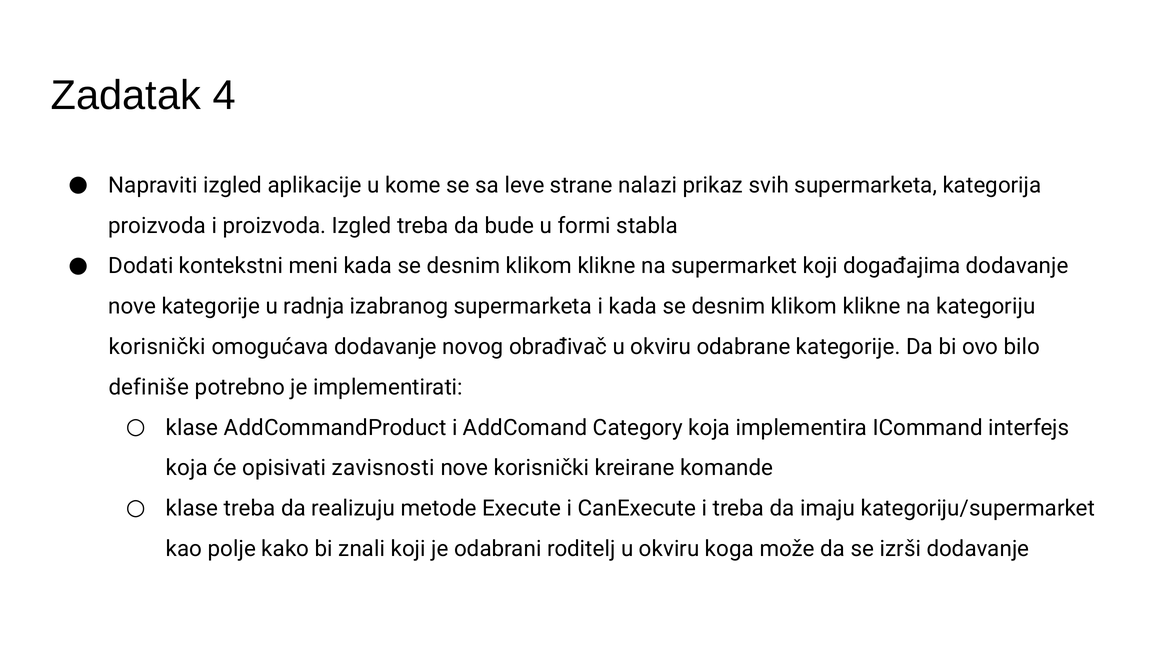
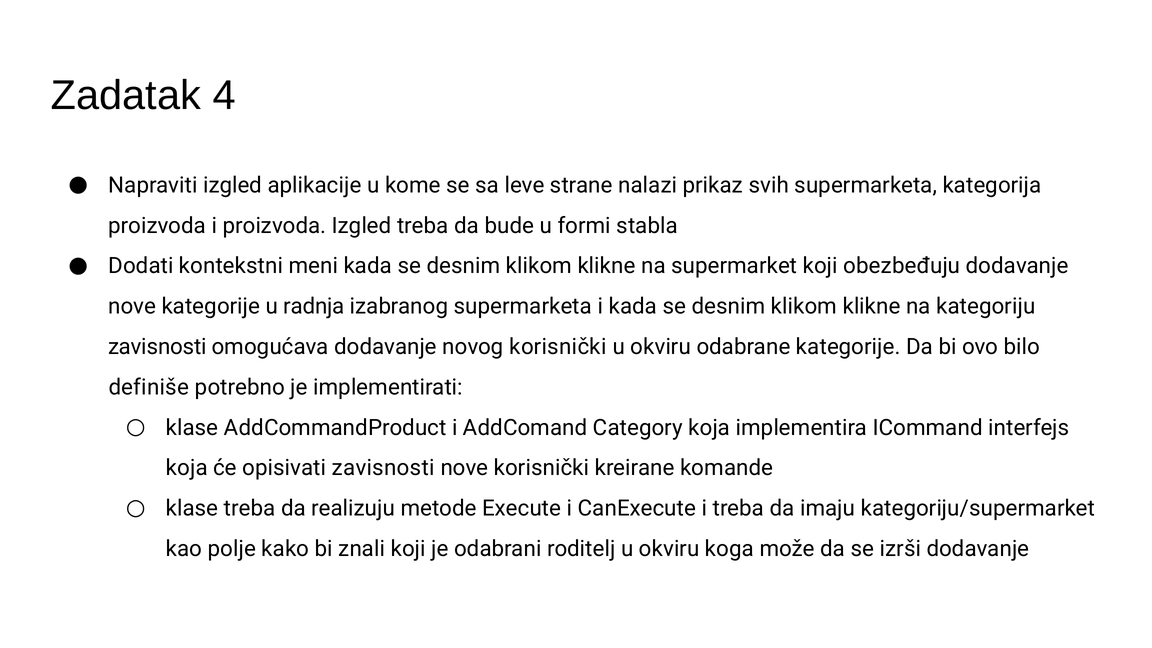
događajima: događajima -> obezbeđuju (902, 266)
korisnički: korisnički -> zavisnosti (157, 347)
novog obrađivač: obrađivač -> korisnički (558, 347)
